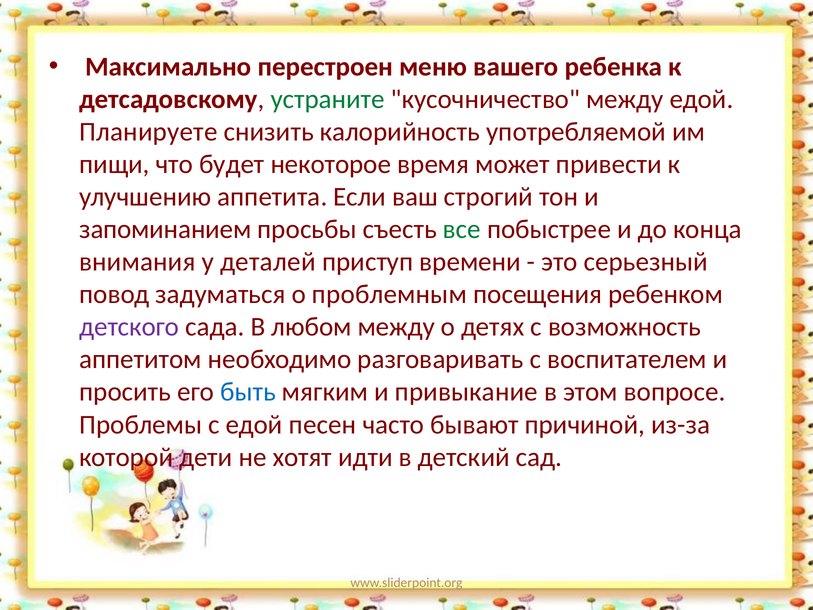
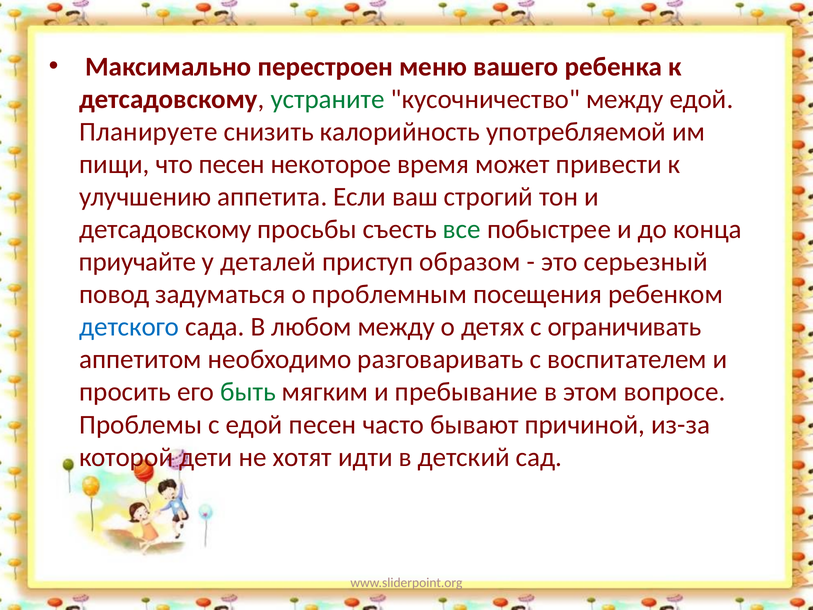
что будет: будет -> песен (232, 164)
запоминанием: запоминанием -> детсадовскому (165, 229)
внимания: внимания -> приучайте (138, 262)
времени: времени -> образом (470, 262)
детского colour: purple -> blue (129, 327)
возможность: возможность -> ограничивать (625, 327)
быть colour: blue -> green (248, 392)
привыкание: привыкание -> пребывание (466, 392)
